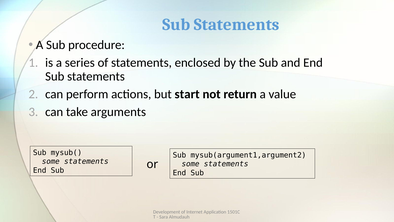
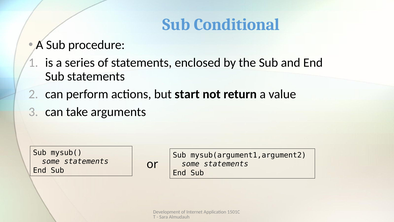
Statements: Statements -> Conditional (237, 25)
